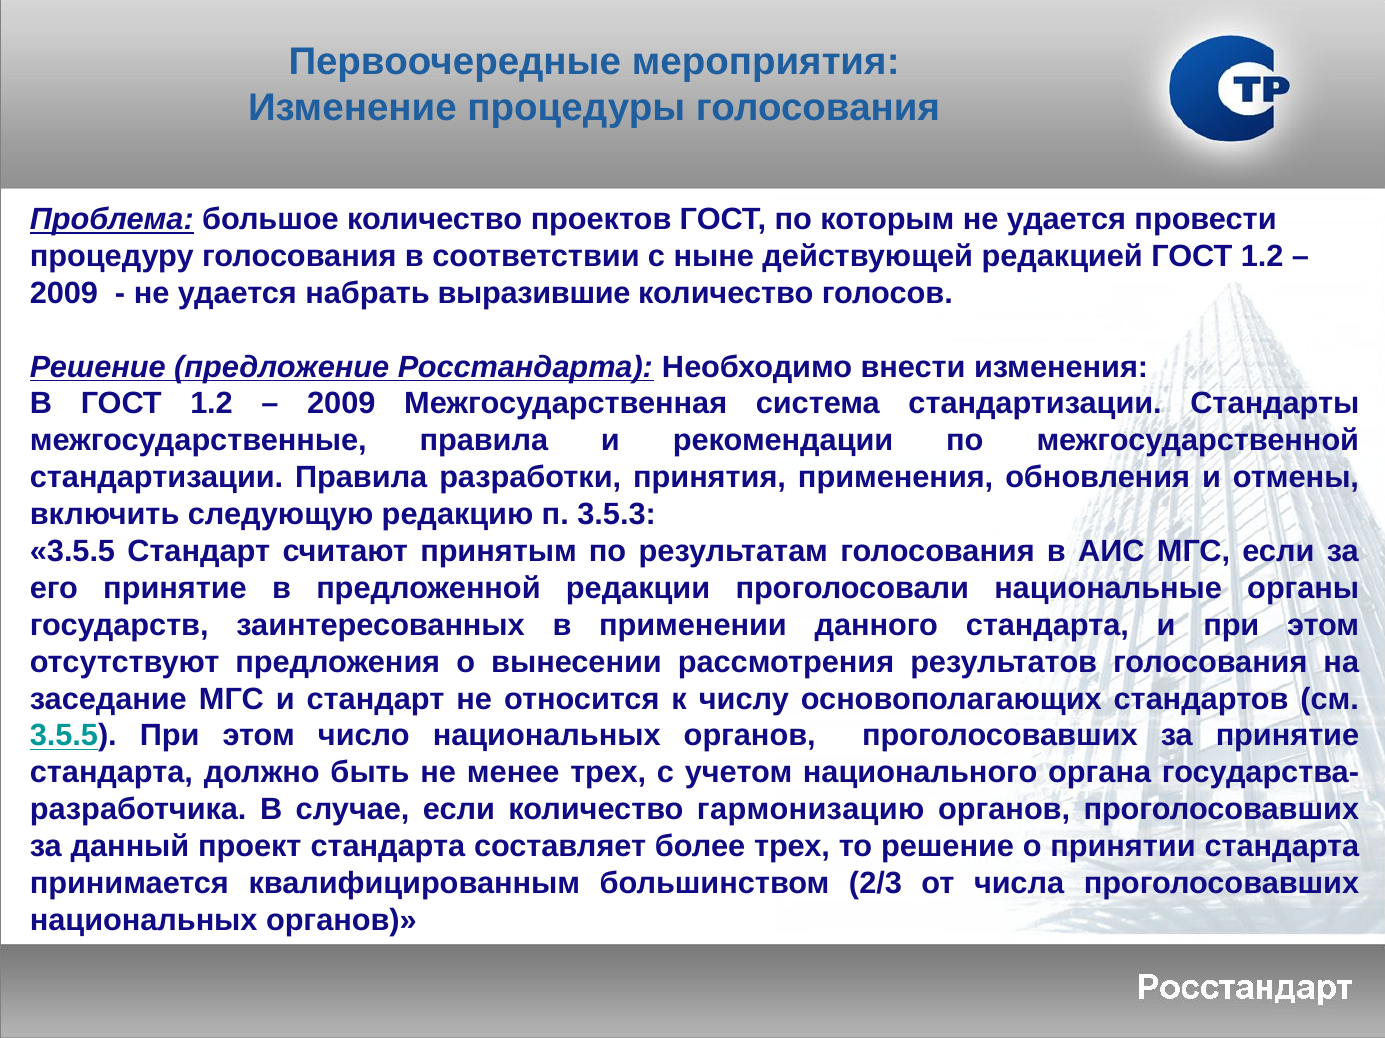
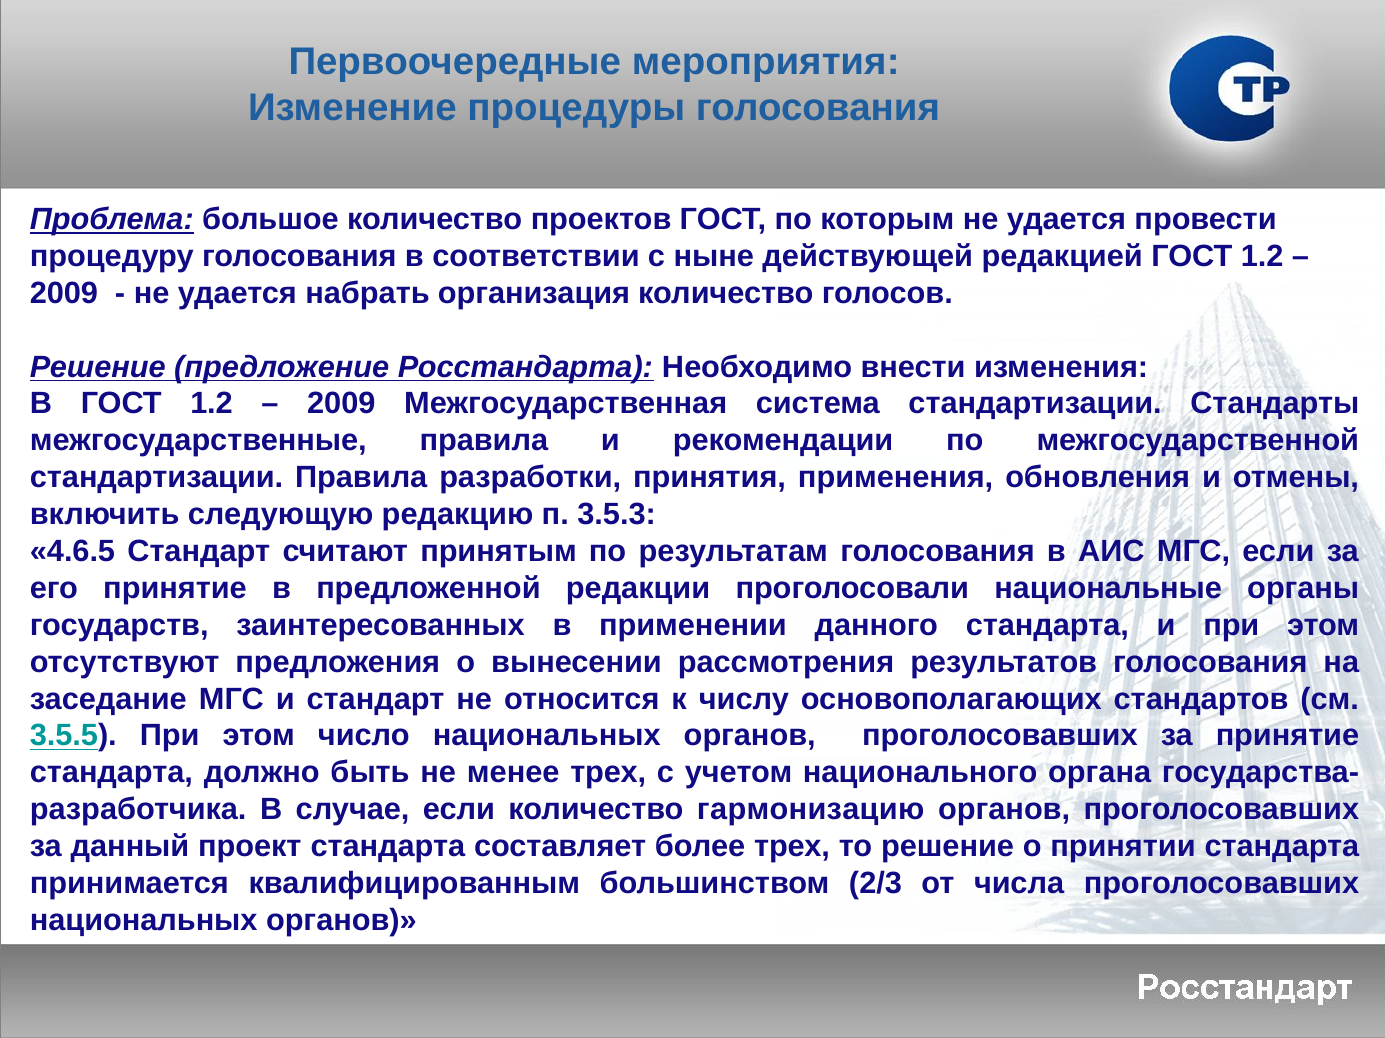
выразившие: выразившие -> организация (534, 293)
3.5.5: 3.5.5 -> 4.6.5 (73, 552)
